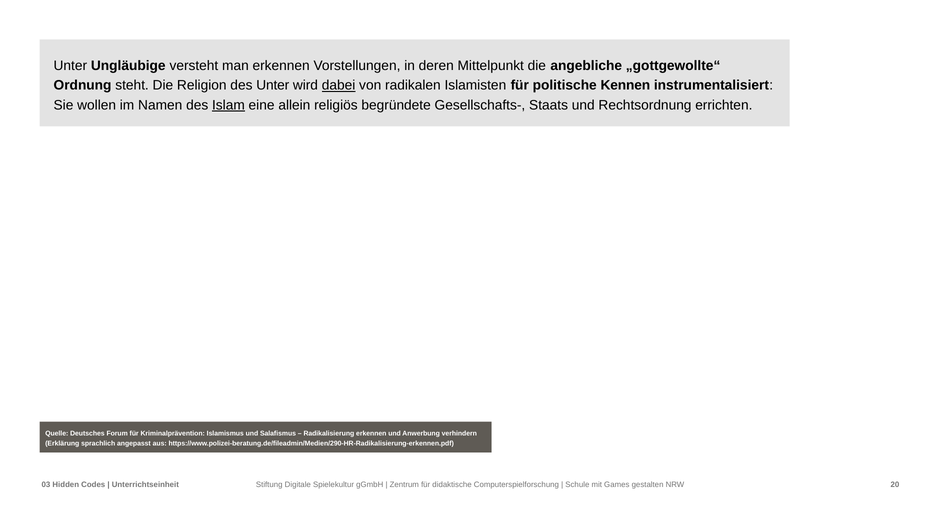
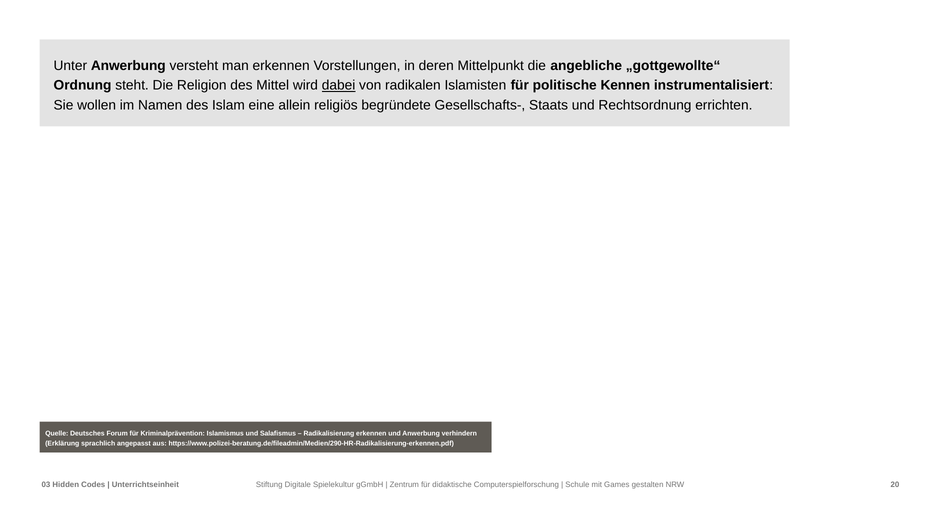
Unter Ungläubige: Ungläubige -> Anwerbung (128, 66)
des Unter: Unter -> Mittel (273, 86)
Islam underline: present -> none (228, 105)
